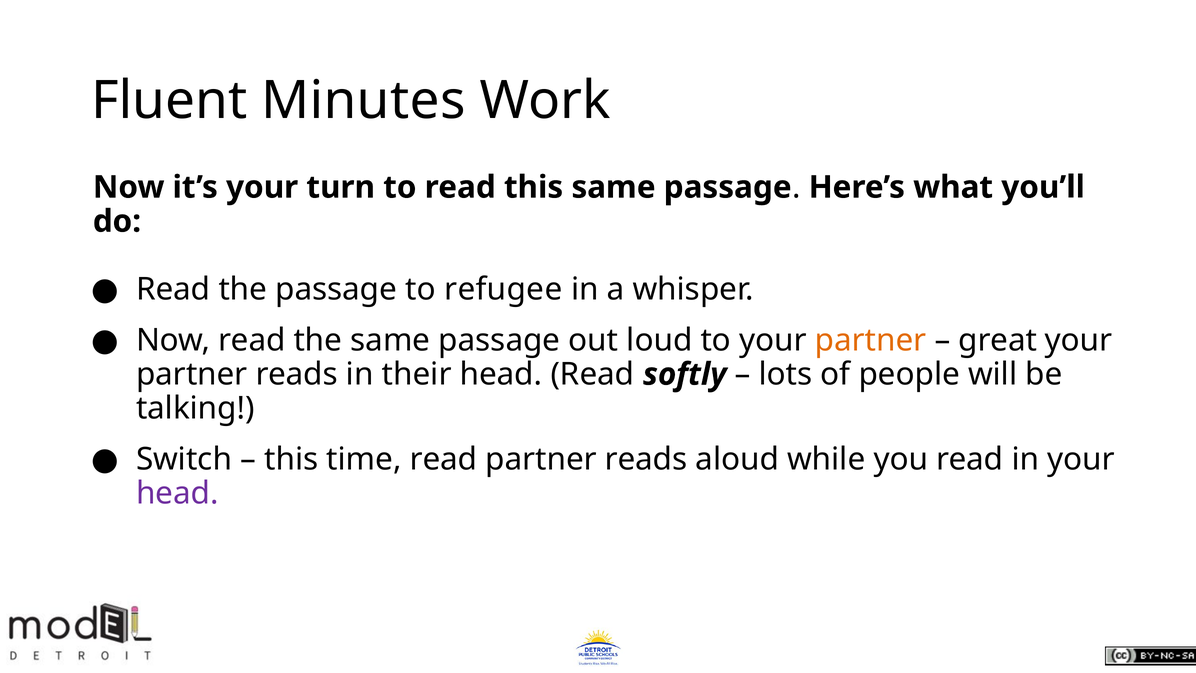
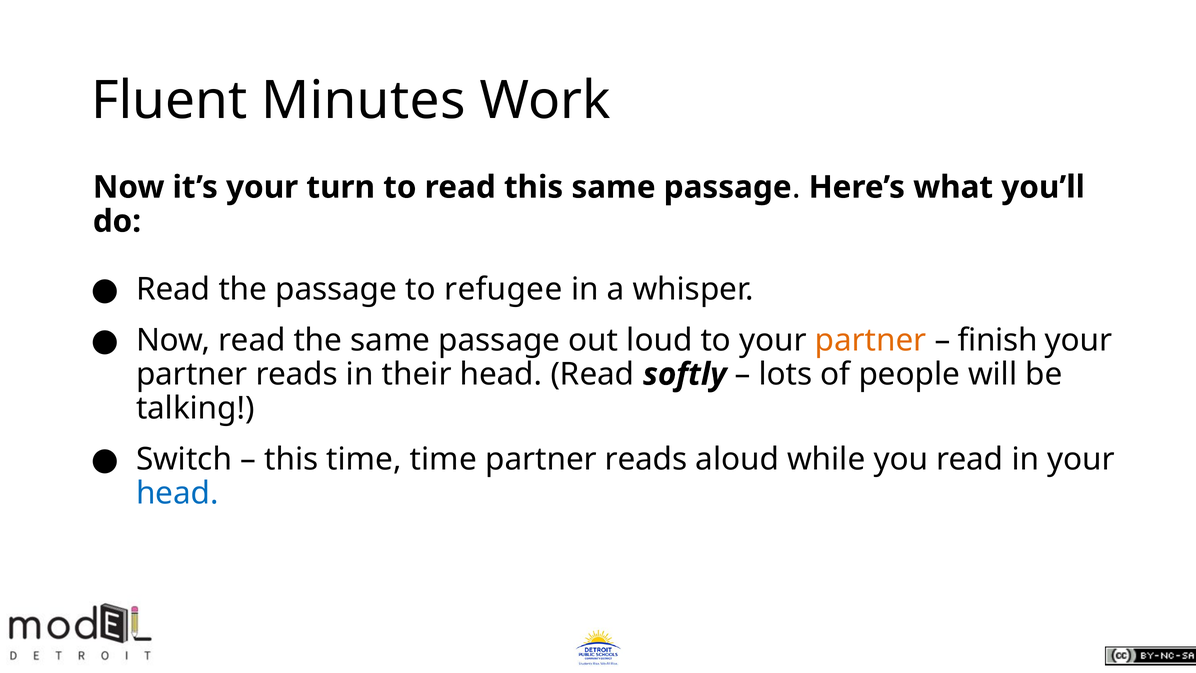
great: great -> finish (998, 340)
time read: read -> time (443, 459)
head colour: purple -> blue (177, 493)
